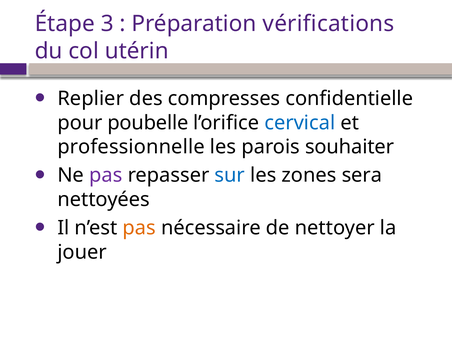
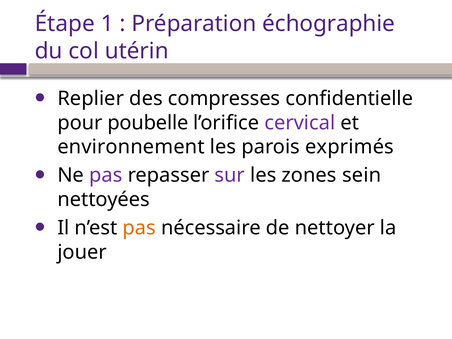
3: 3 -> 1 (107, 24)
vérifications: vérifications -> échographie (329, 24)
cervical colour: blue -> purple (300, 123)
professionnelle: professionnelle -> environnement (131, 147)
souhaiter: souhaiter -> exprimés (349, 147)
sur colour: blue -> purple (230, 175)
sera: sera -> sein (362, 175)
